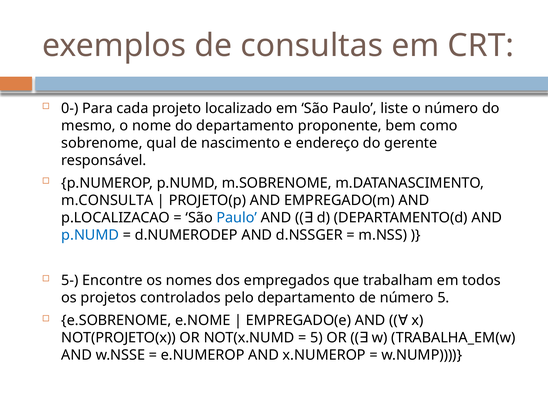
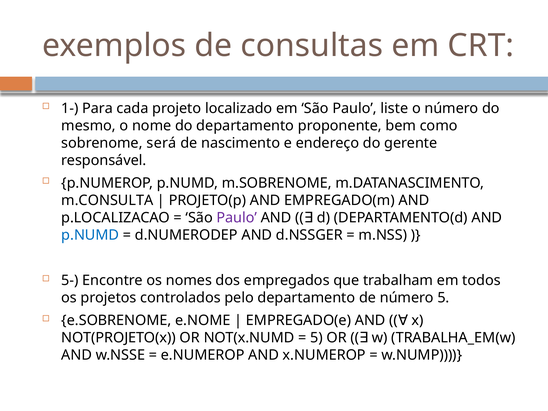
0-: 0- -> 1- (70, 108)
qual: qual -> será (161, 143)
Paulo colour: blue -> purple (237, 218)
